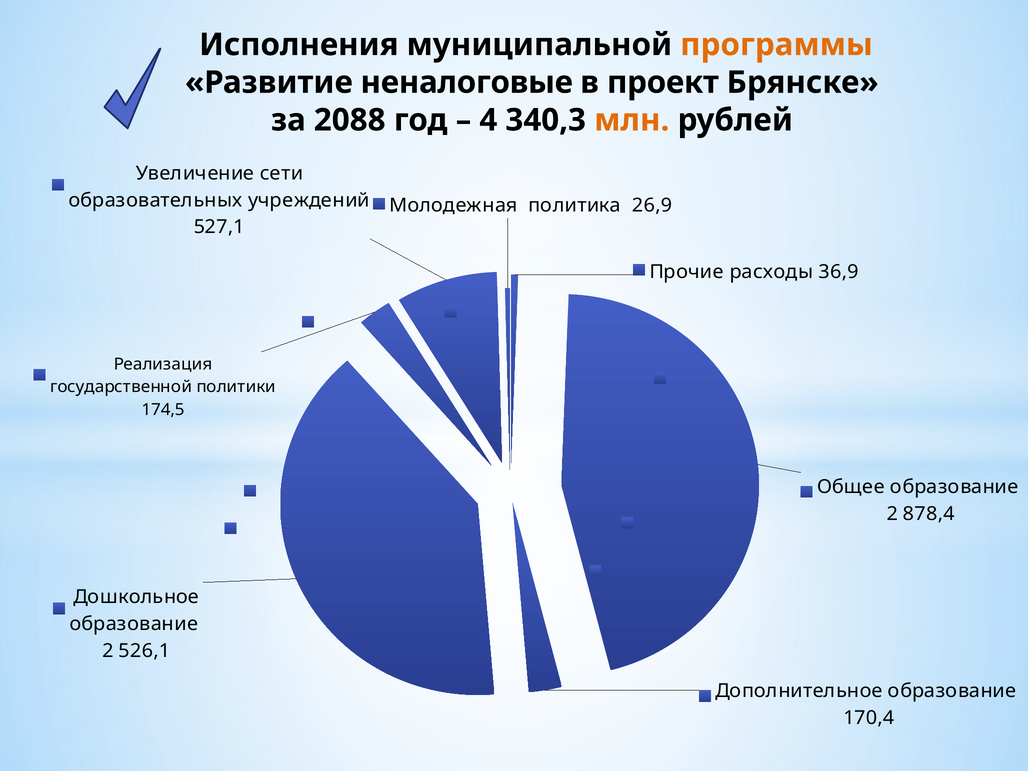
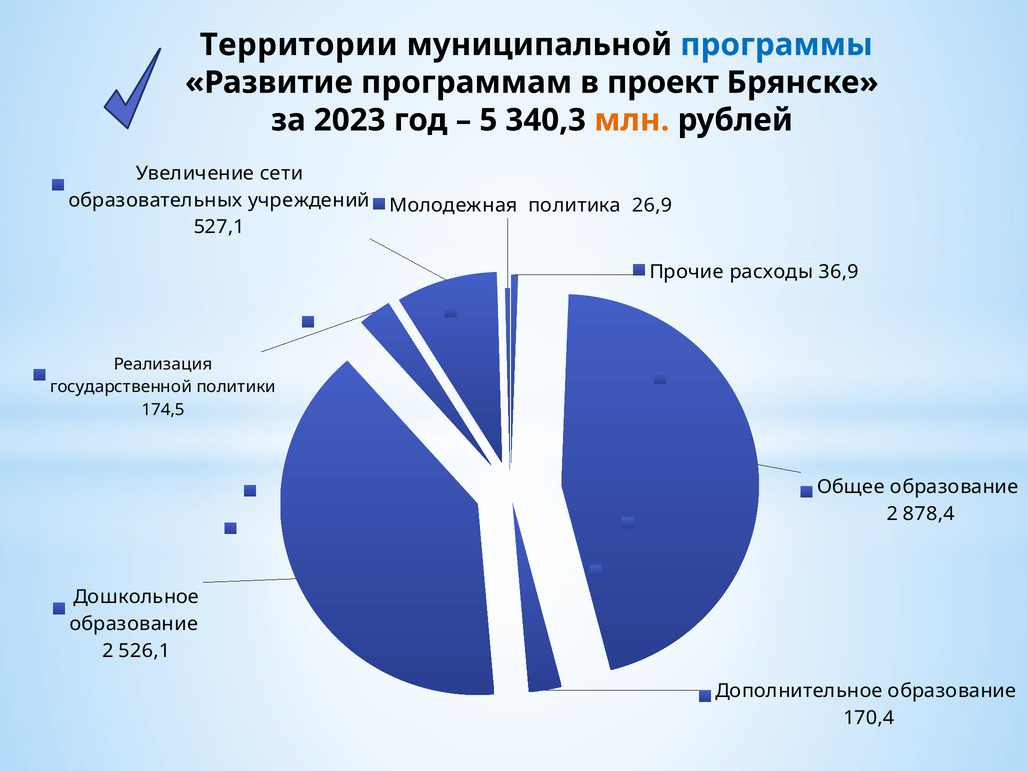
Исполнения: Исполнения -> Территории (299, 45)
программы colour: orange -> blue (776, 45)
неналоговые: неналоговые -> программам (467, 82)
2088: 2088 -> 2023 (350, 120)
4: 4 -> 5 (488, 120)
